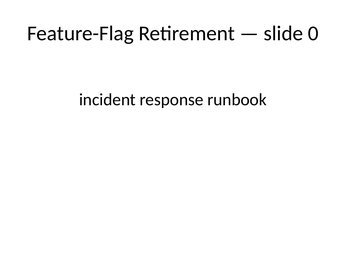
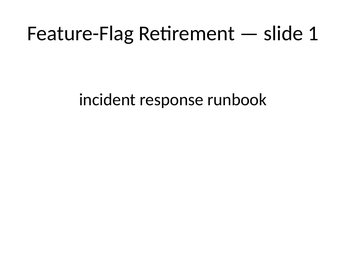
0: 0 -> 1 (313, 33)
